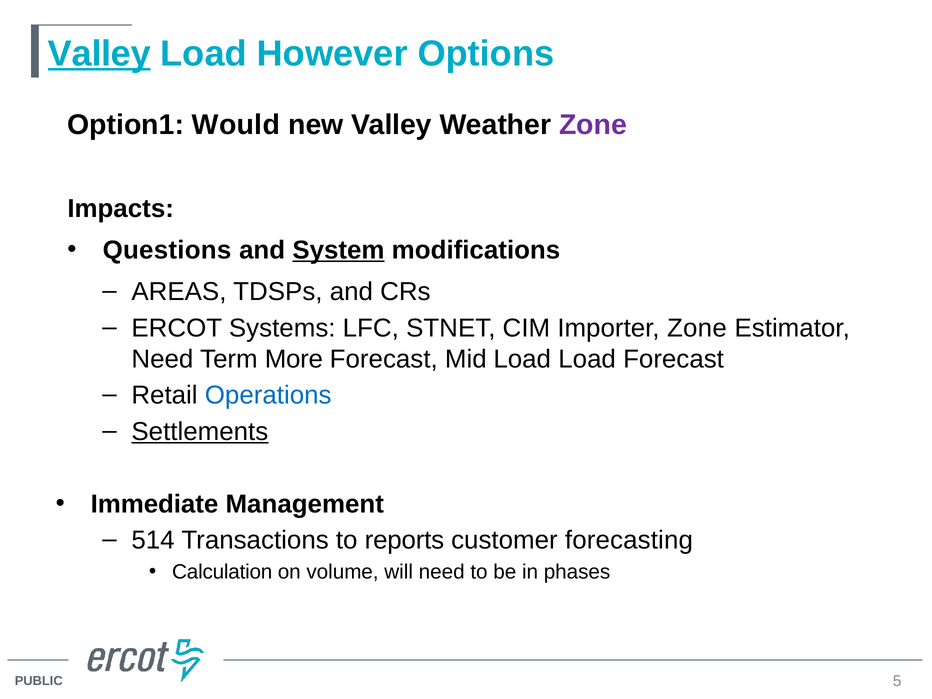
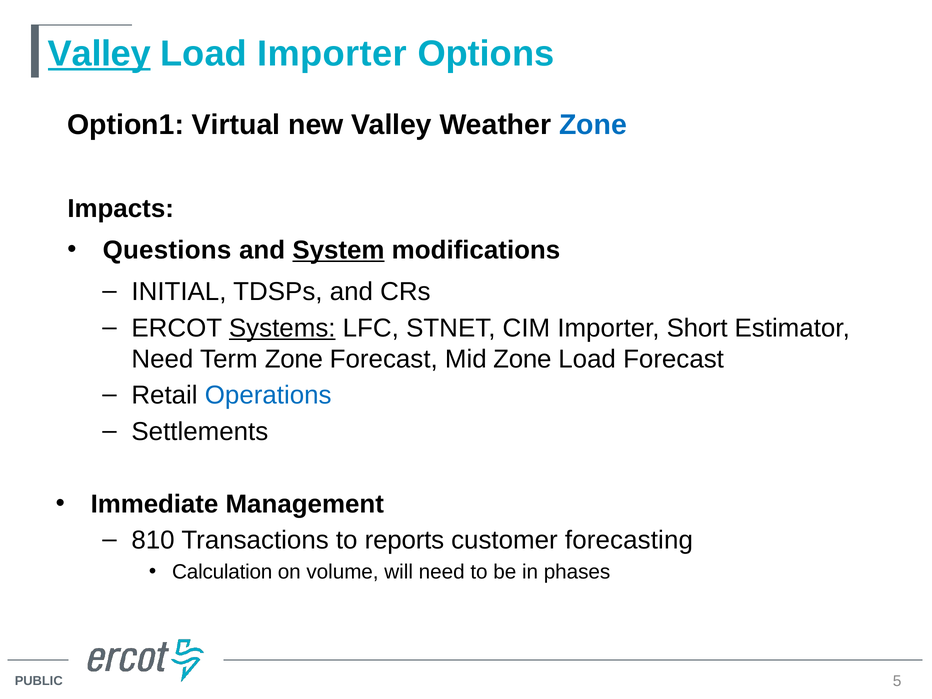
Load However: However -> Importer (332, 54)
Would: Would -> Virtual (236, 125)
Zone colour: purple -> blue (593, 125)
AREAS: AREAS -> INITIAL (179, 292)
Systems underline: none -> present (282, 328)
Importer Zone: Zone -> Short (697, 328)
Term More: More -> Zone (294, 359)
Mid Load: Load -> Zone (522, 359)
Settlements underline: present -> none (200, 432)
514: 514 -> 810 (153, 540)
